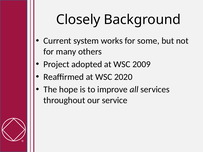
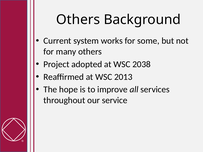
Closely: Closely -> Others (78, 20)
2009: 2009 -> 2038 (142, 64)
2020: 2020 -> 2013 (123, 77)
